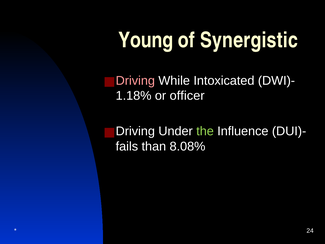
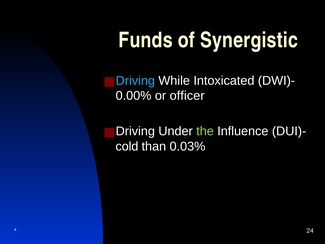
Young: Young -> Funds (146, 40)
Driving colour: pink -> light blue (135, 81)
1.18%: 1.18% -> 0.00% (134, 96)
fails: fails -> cold (127, 146)
8.08%: 8.08% -> 0.03% (188, 146)
